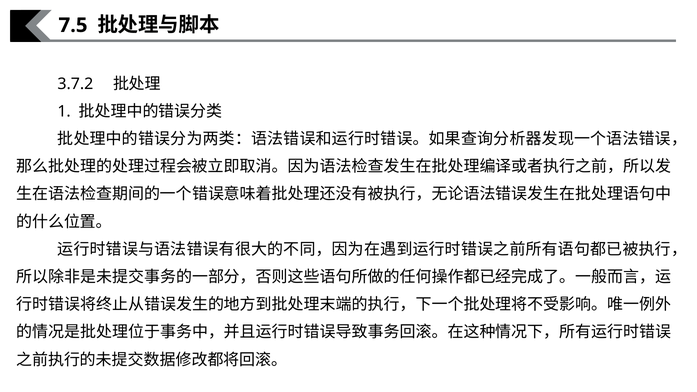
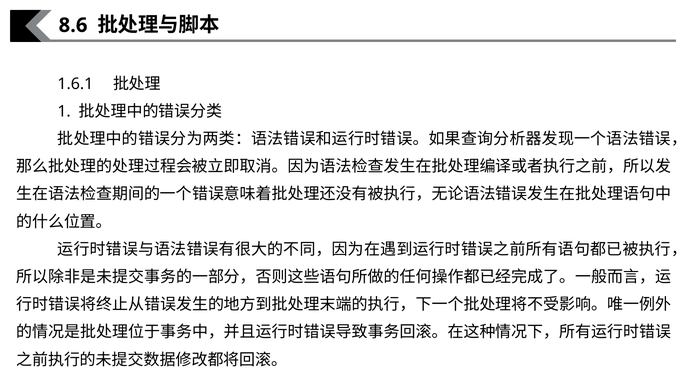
7.5: 7.5 -> 8.6 (73, 25)
3.7.2: 3.7.2 -> 1.6.1 (75, 84)
